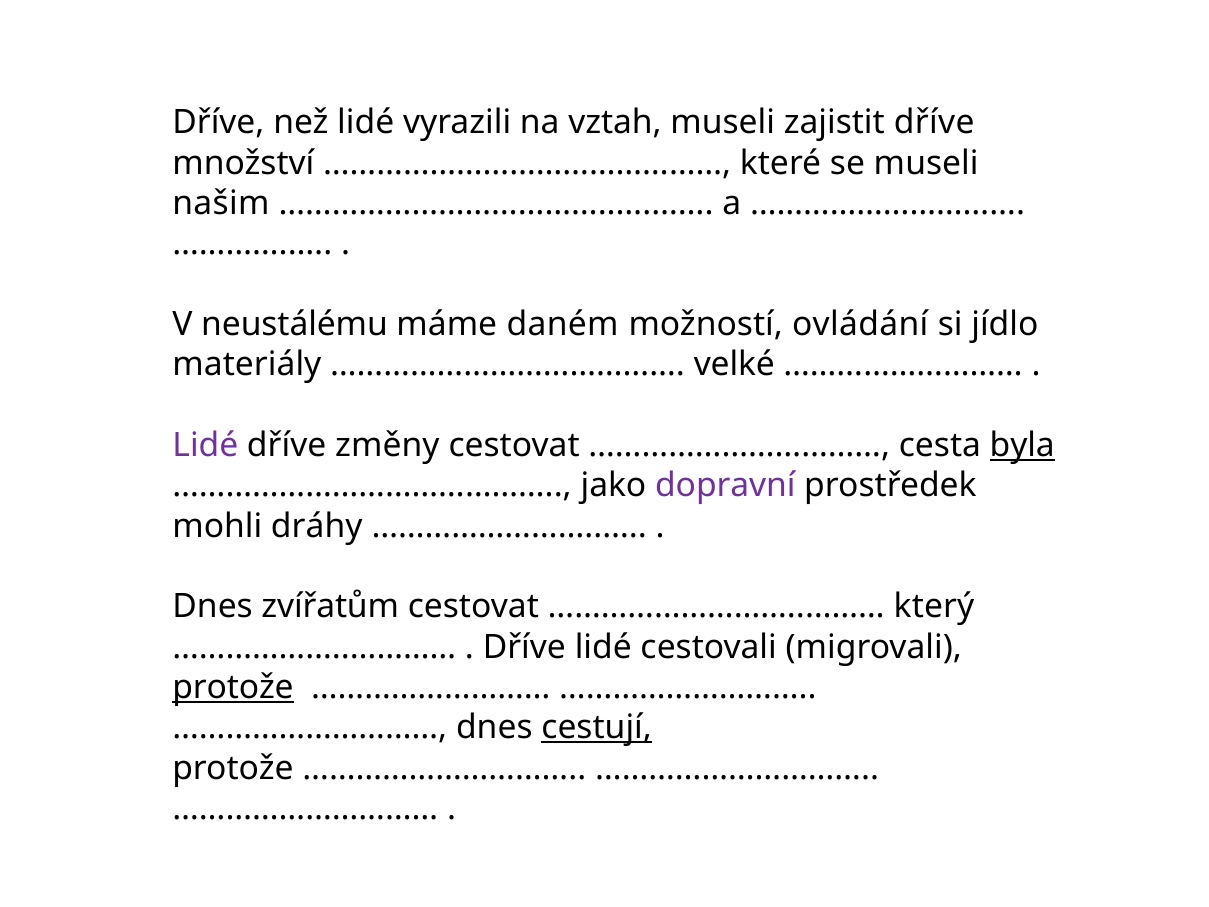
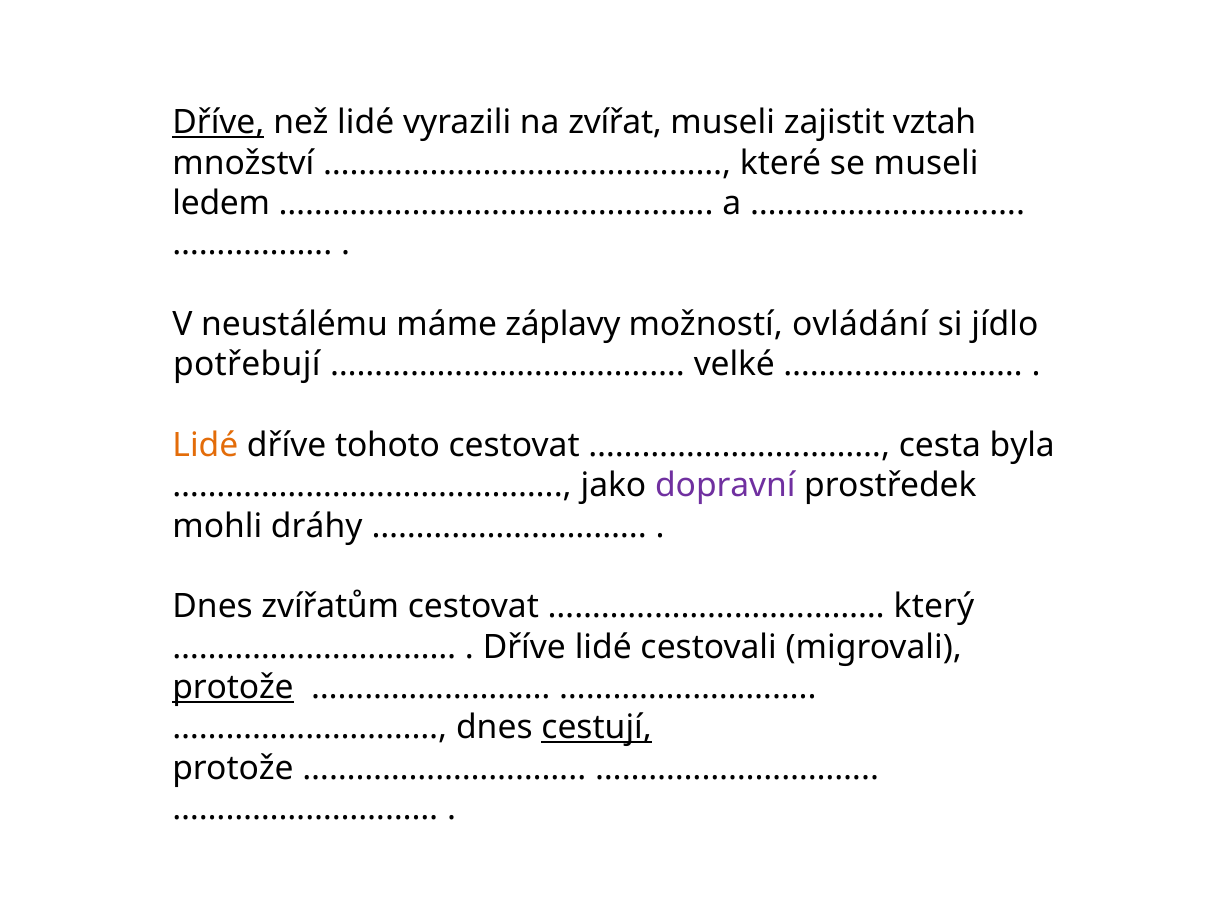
Dříve underline: none -> present (218, 123)
vztah: vztah -> zvířat (615, 123)
zajistit dříve: dříve -> vztah (935, 123)
našim: našim -> ledem (221, 203)
daném: daném -> záplavy (563, 324)
materiály: materiály -> potřebují (247, 365)
Lidé colour: purple -> orange (205, 445)
změny: změny -> tohoto (388, 445)
byla underline: present -> none (1022, 445)
